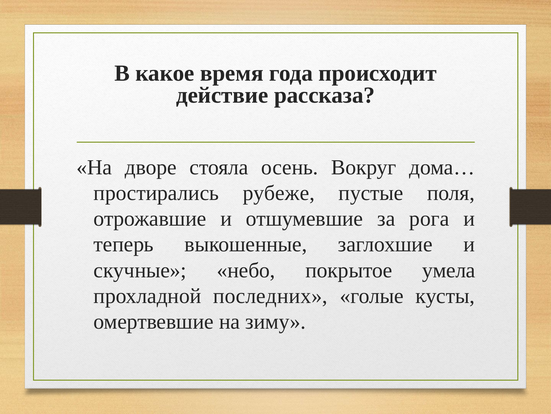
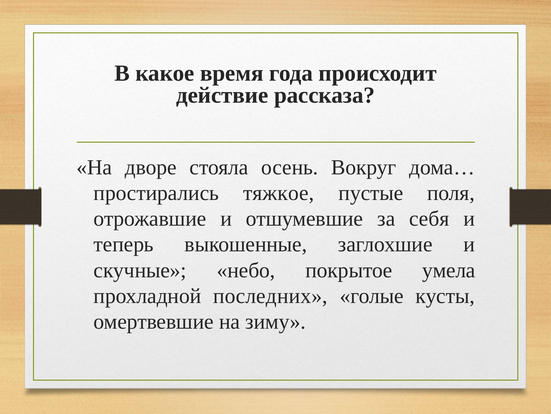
рубеже: рубеже -> тяжкое (279, 193)
рога: рога -> себя (429, 218)
